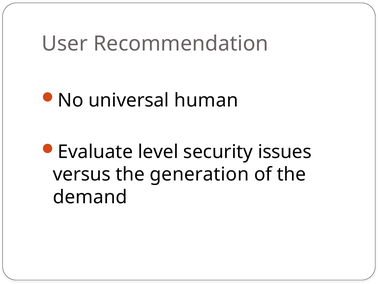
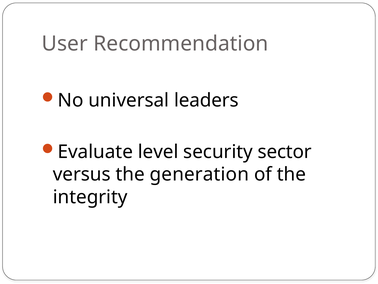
human: human -> leaders (206, 100)
issues: issues -> sector (285, 152)
demand: demand -> integrity (90, 197)
